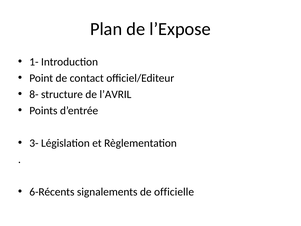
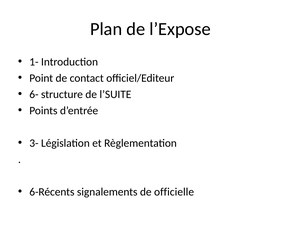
8-: 8- -> 6- (34, 94)
l’AVRIL: l’AVRIL -> l’SUITE (115, 94)
